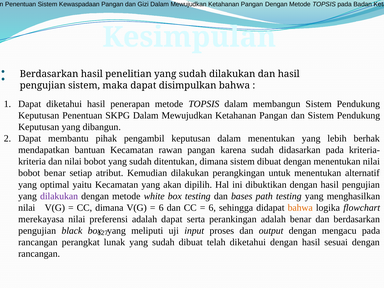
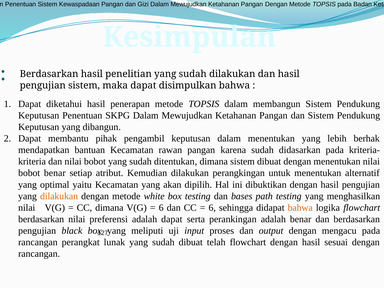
dilakukan colour: purple -> orange (59, 196)
merekayasa: merekayasa -> berdasarkan (41, 219)
telah diketahui: diketahui -> flowchart (248, 242)
